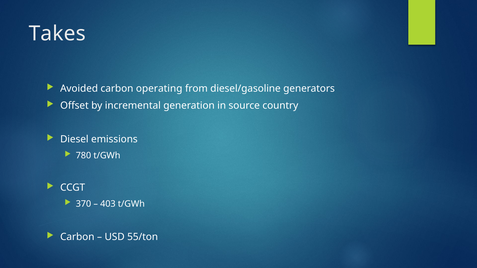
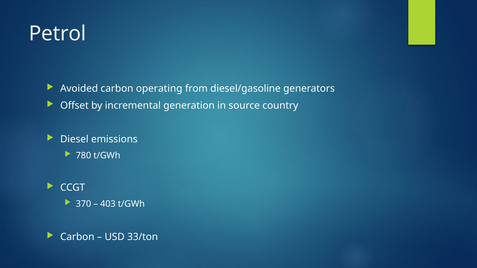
Takes: Takes -> Petrol (58, 33)
55/ton: 55/ton -> 33/ton (143, 237)
